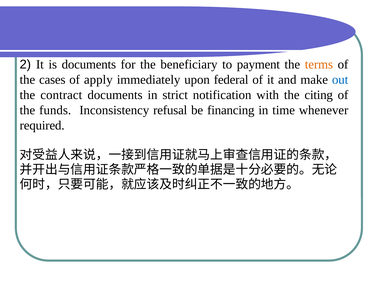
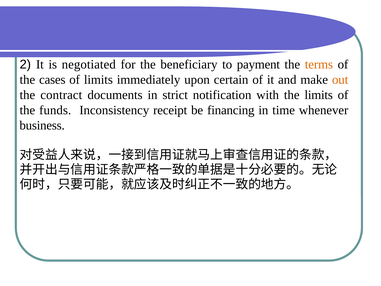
is documents: documents -> negotiated (89, 64)
of apply: apply -> limits (98, 80)
federal: federal -> certain (231, 80)
out colour: blue -> orange (340, 80)
the citing: citing -> limits (319, 95)
refusal: refusal -> receipt (170, 110)
required: required -> business (42, 125)
